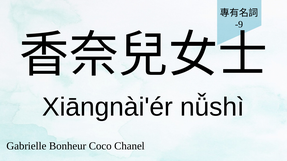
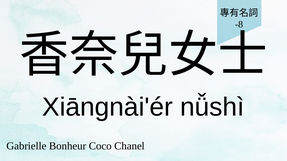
-9: -9 -> -8 (239, 24)
